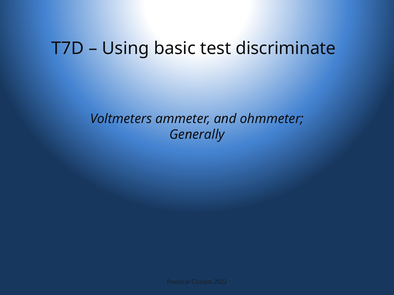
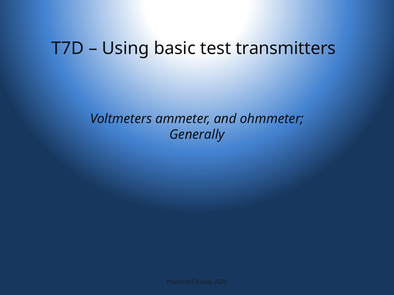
discriminate: discriminate -> transmitters (286, 48)
